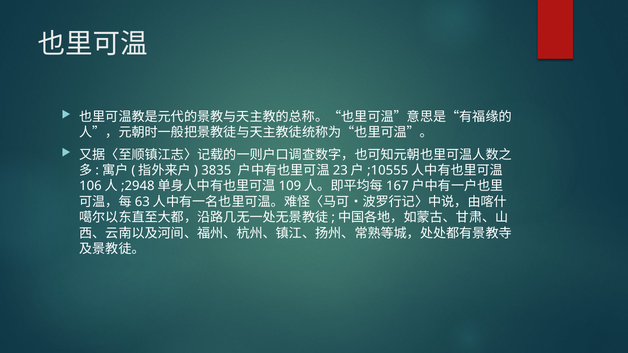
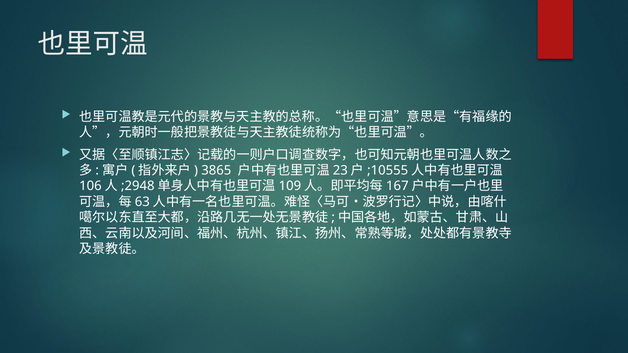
3835: 3835 -> 3865 (216, 171)
